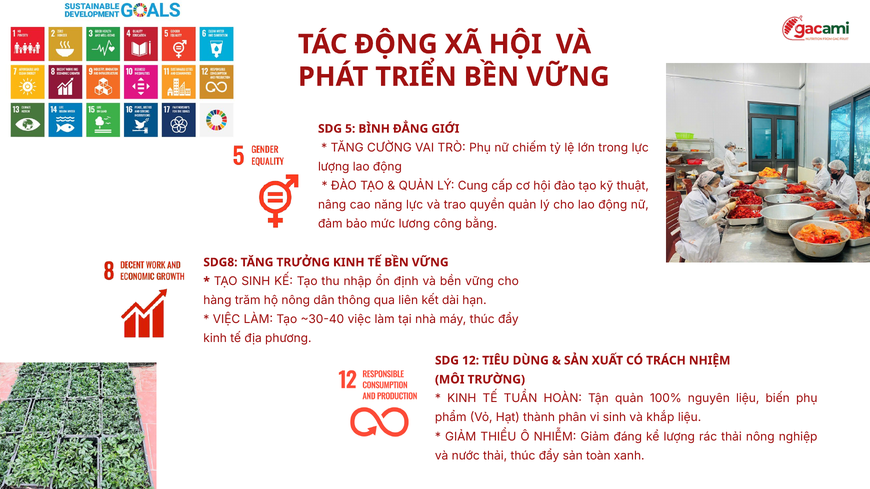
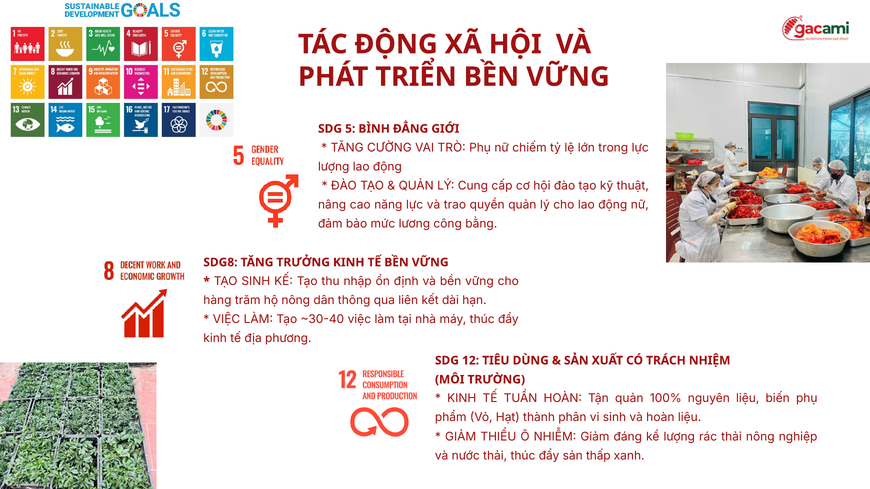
và khắp: khắp -> hoàn (660, 418)
toàn: toàn -> thấp (598, 456)
